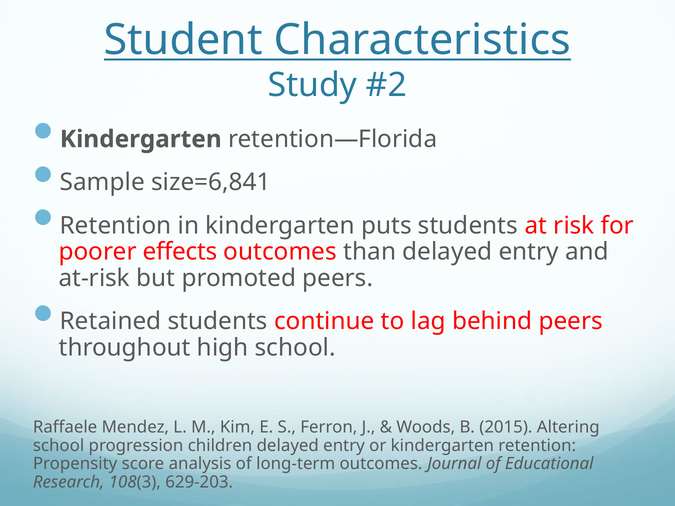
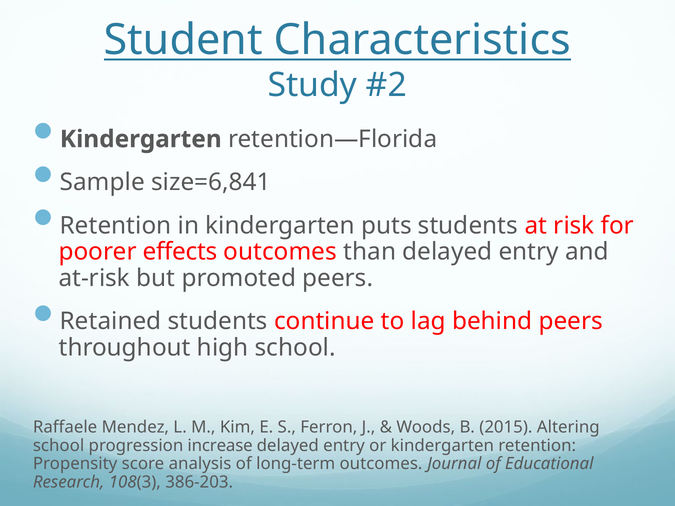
children: children -> increase (220, 446)
629-203: 629-203 -> 386-203 (199, 482)
